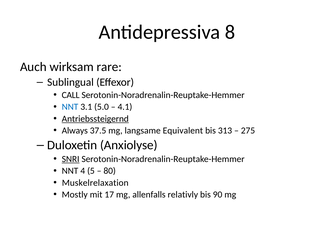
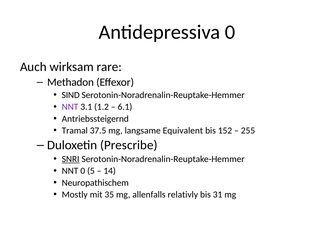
Antidepressiva 8: 8 -> 0 (230, 32)
Sublingual: Sublingual -> Methadon (71, 82)
CALL: CALL -> SIND (71, 95)
NNT colour: blue -> purple (70, 107)
5.0: 5.0 -> 1.2 (102, 107)
4.1: 4.1 -> 6.1 (125, 107)
Antriebssteigernd underline: present -> none (95, 119)
Always: Always -> Tramal (75, 131)
313: 313 -> 152 (225, 131)
275: 275 -> 255 (248, 131)
Anxiolyse: Anxiolyse -> Prescribe (129, 145)
NNT 4: 4 -> 0 (83, 171)
80: 80 -> 14 (110, 171)
Muskelrelaxation: Muskelrelaxation -> Neuropathischem (95, 183)
17: 17 -> 35 (109, 195)
90: 90 -> 31 (218, 195)
